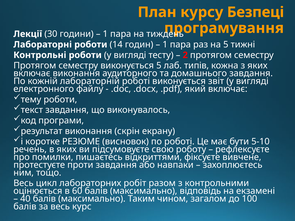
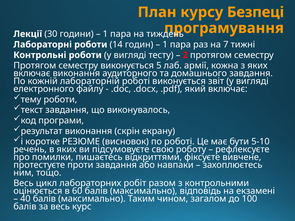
на 5: 5 -> 7 (226, 45)
типів: типів -> армії (196, 66)
